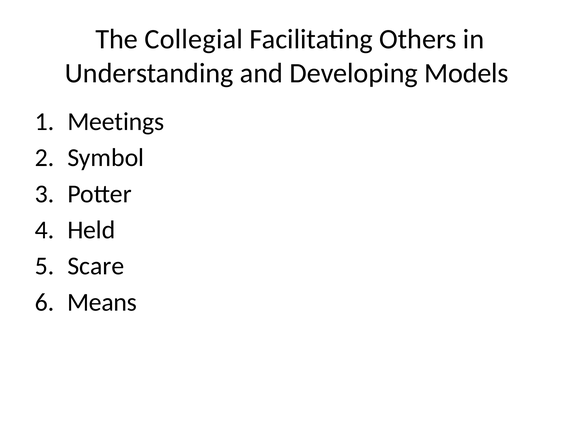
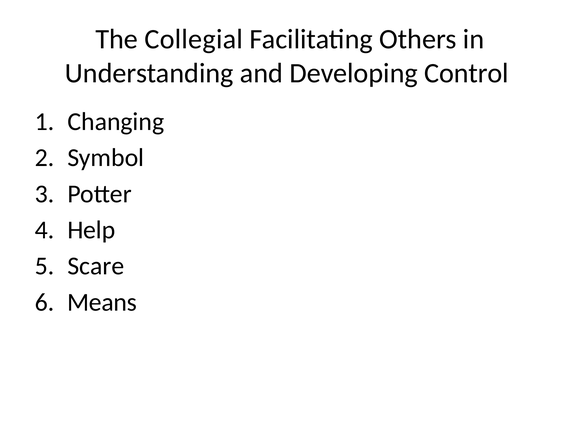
Models: Models -> Control (466, 73)
Meetings: Meetings -> Changing (116, 122)
Held: Held -> Help (91, 230)
